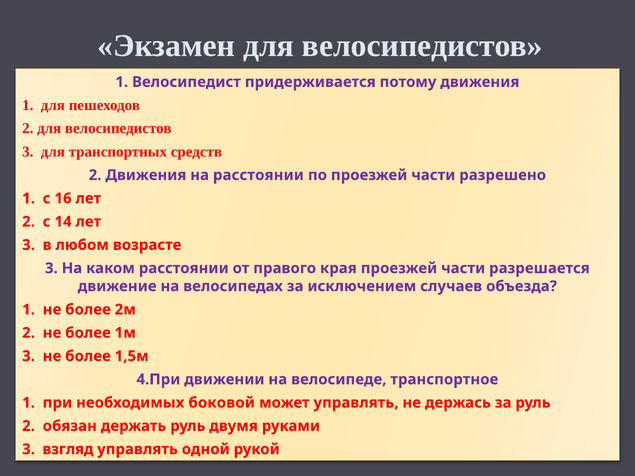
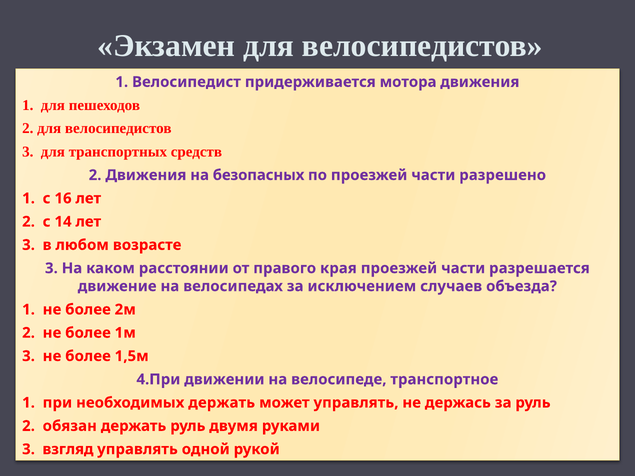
потому: потому -> мотора (408, 82)
на расстоянии: расстоянии -> безопасных (259, 175)
необходимых боковой: боковой -> держать (222, 403)
